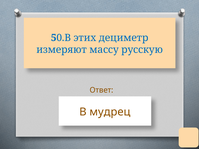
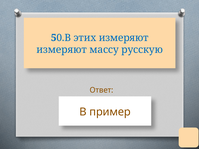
этих дециметр: дециметр -> измеряют (124, 38)
мудрец: мудрец -> пример (110, 112)
